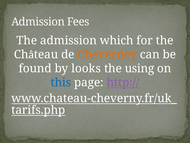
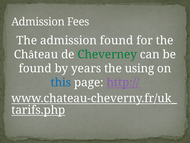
admission which: which -> found (117, 40)
Cheverney colour: orange -> green (107, 54)
looks: looks -> years (86, 68)
